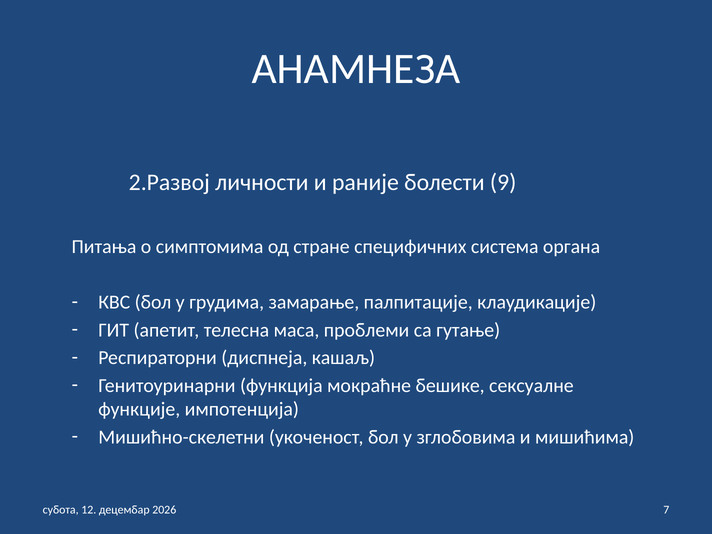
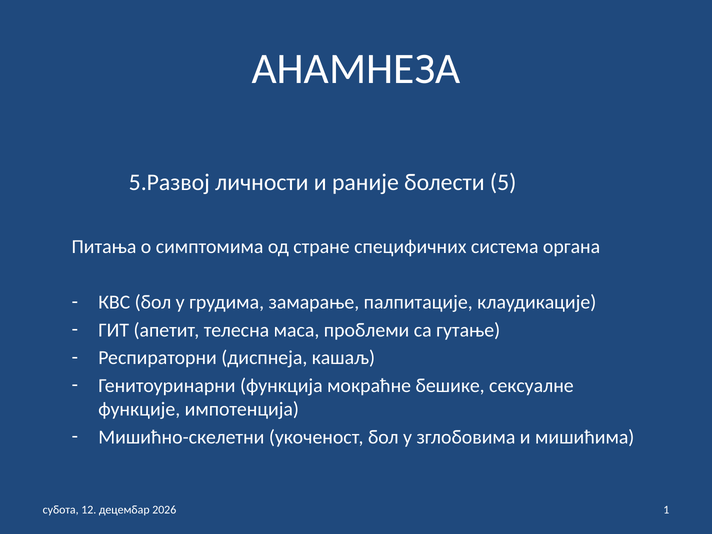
2.Развој: 2.Развој -> 5.Развој (169, 182)
9: 9 -> 5 (503, 182)
7: 7 -> 1 (666, 510)
